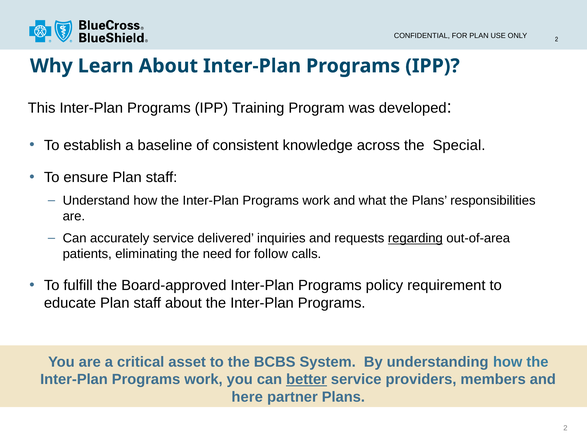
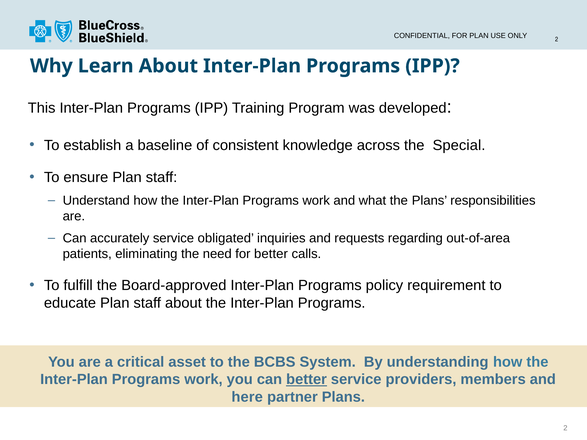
delivered: delivered -> obligated (226, 238)
regarding underline: present -> none (415, 238)
for follow: follow -> better (271, 254)
